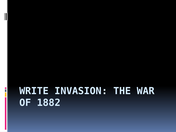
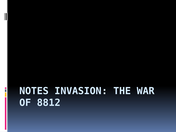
WRITE: WRITE -> NOTES (34, 91)
1882: 1882 -> 8812 (49, 103)
